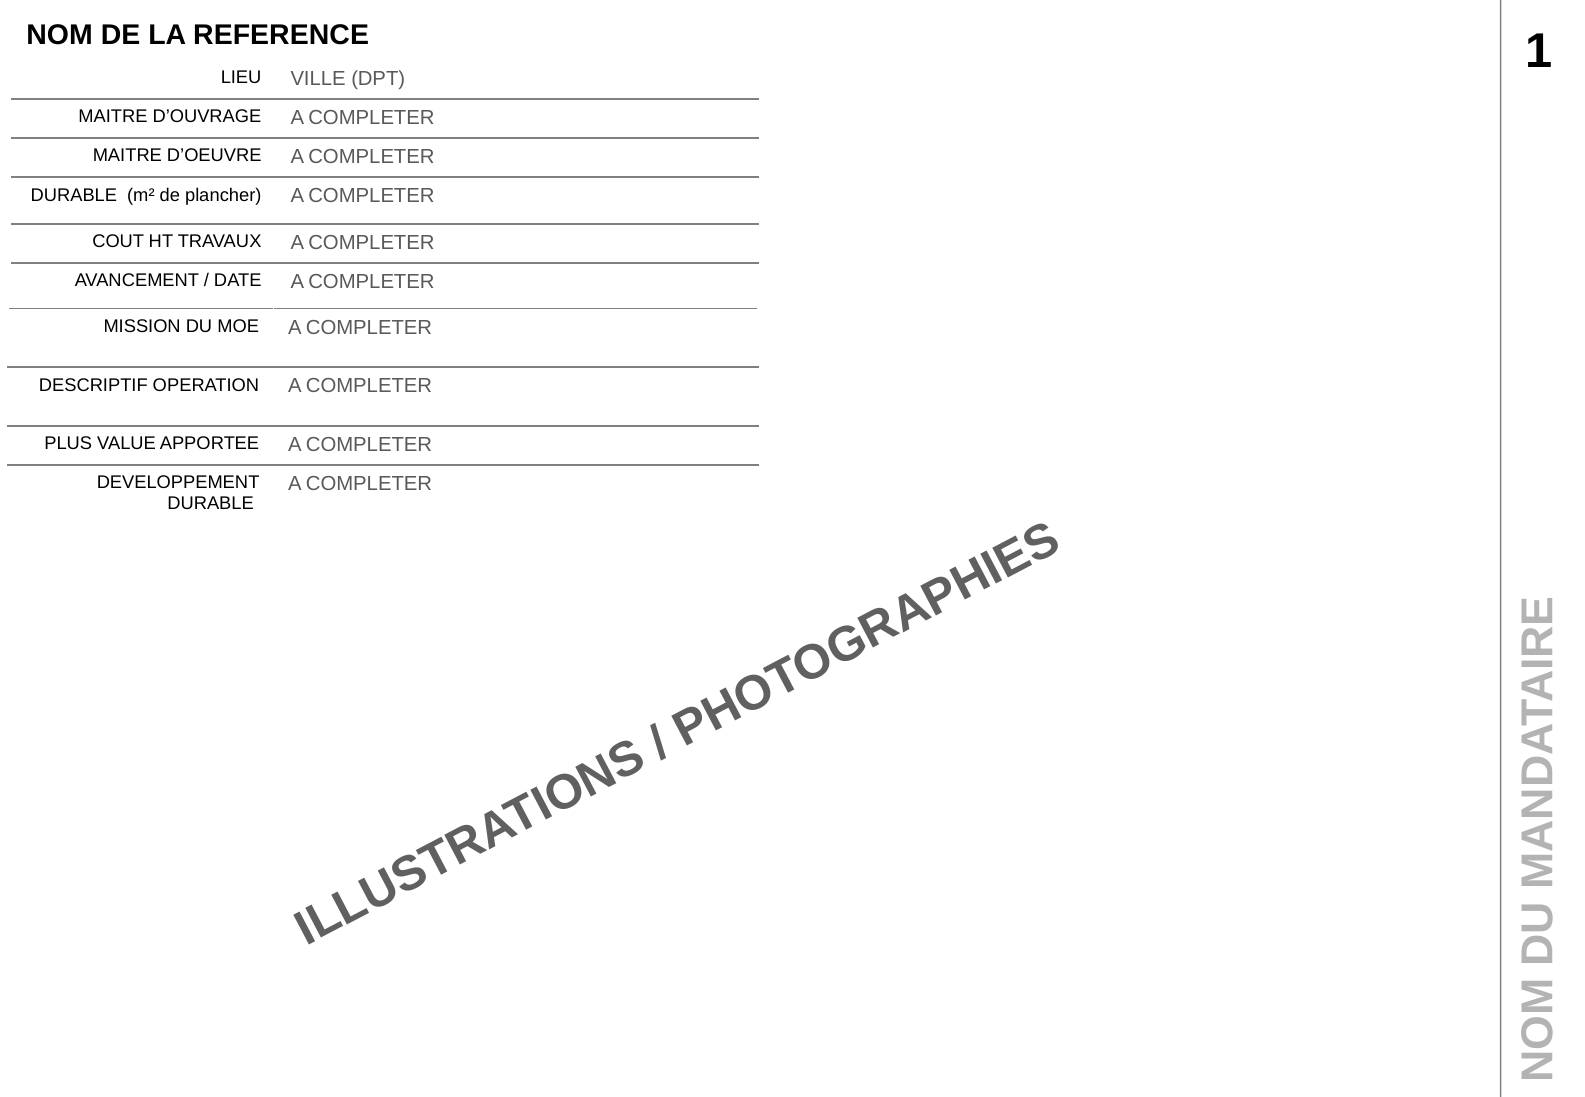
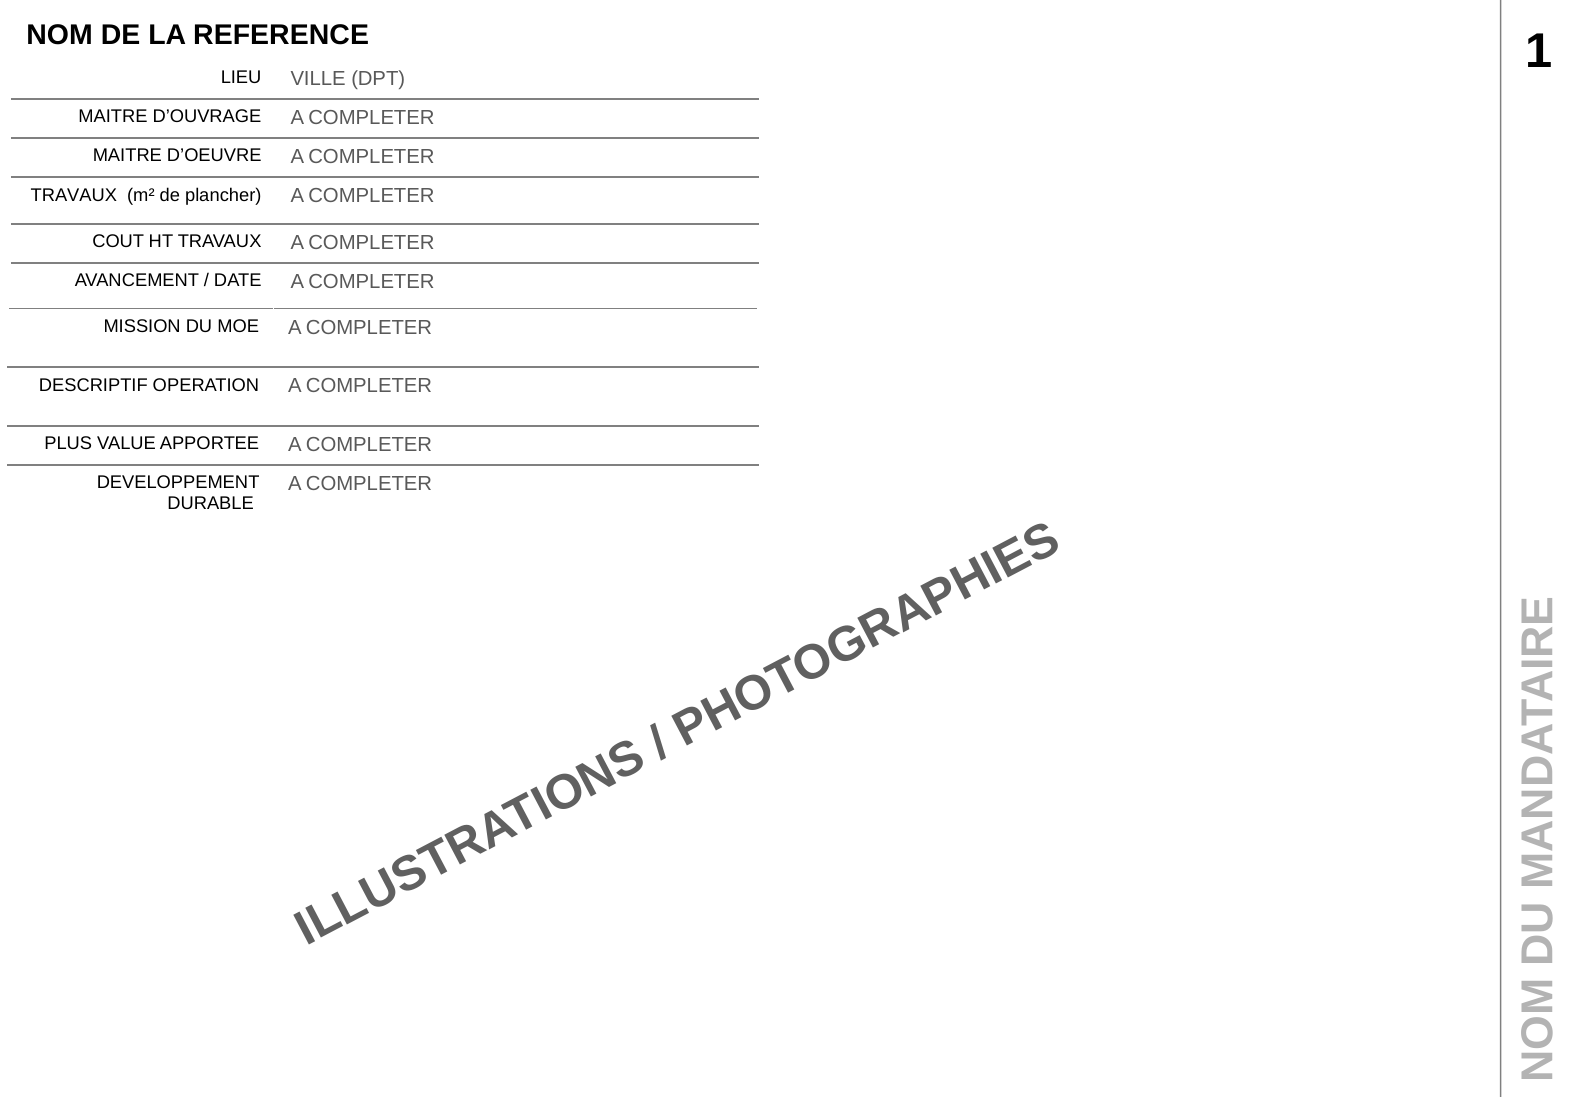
DURABLE: DURABLE -> TRAVAUX (74, 195)
